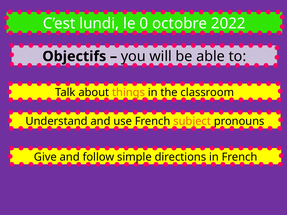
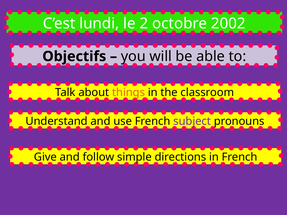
0: 0 -> 2 (144, 24)
2022: 2022 -> 2002 (228, 24)
subject colour: orange -> purple (192, 121)
